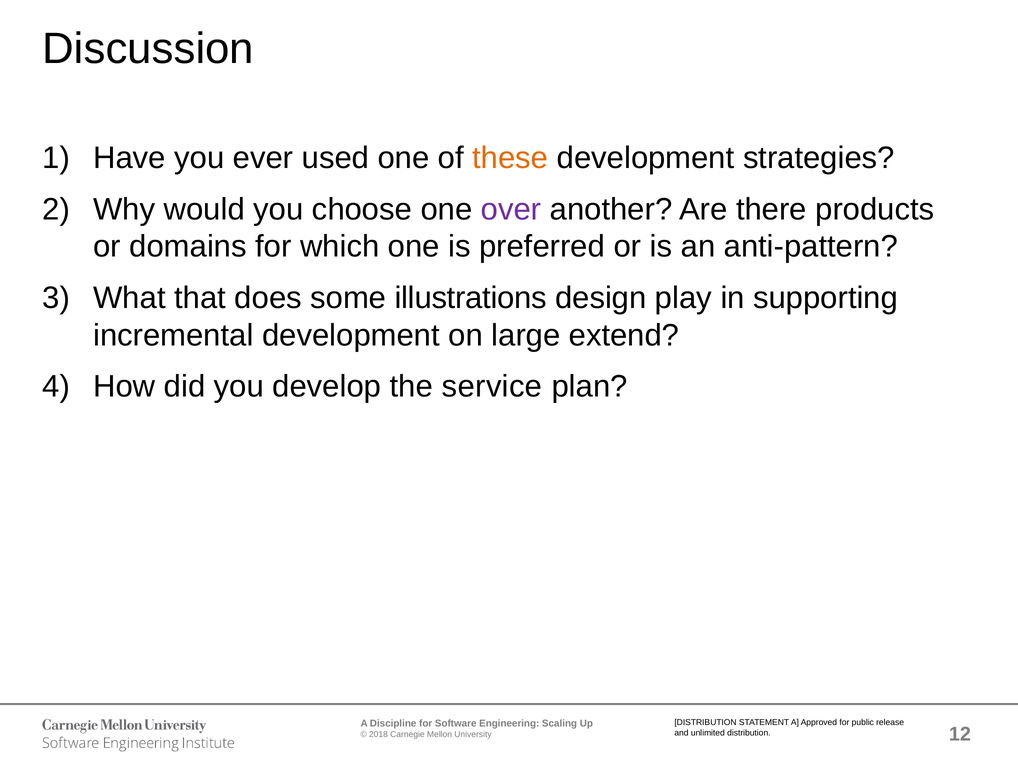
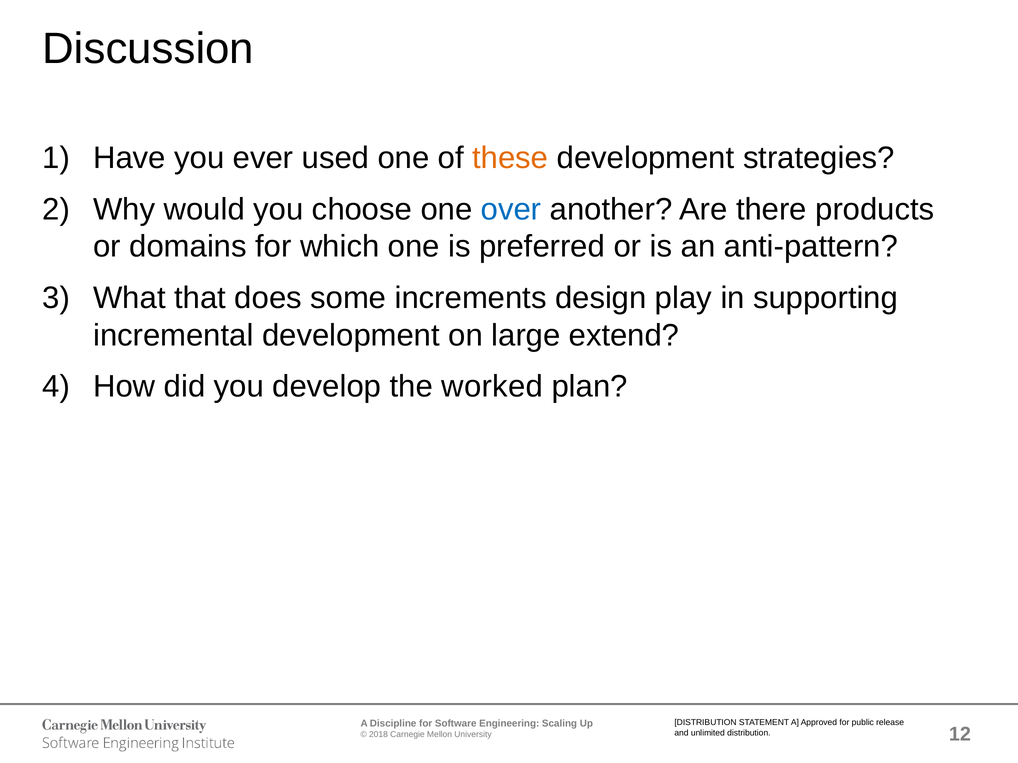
over colour: purple -> blue (511, 209)
illustrations: illustrations -> increments (471, 298)
service: service -> worked (492, 387)
